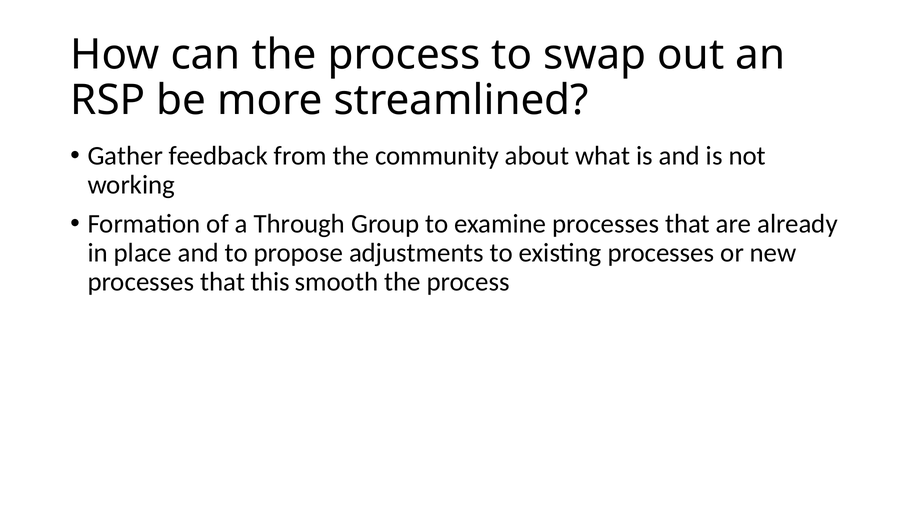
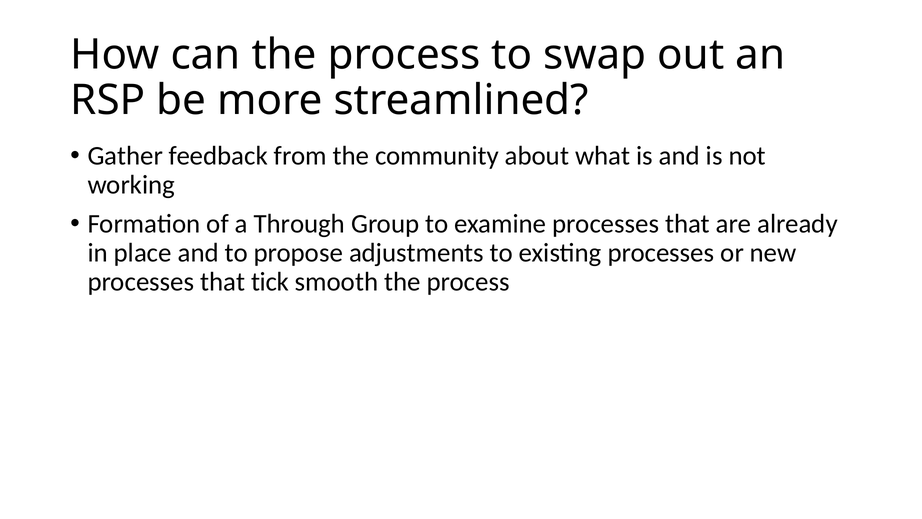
this: this -> tick (270, 282)
